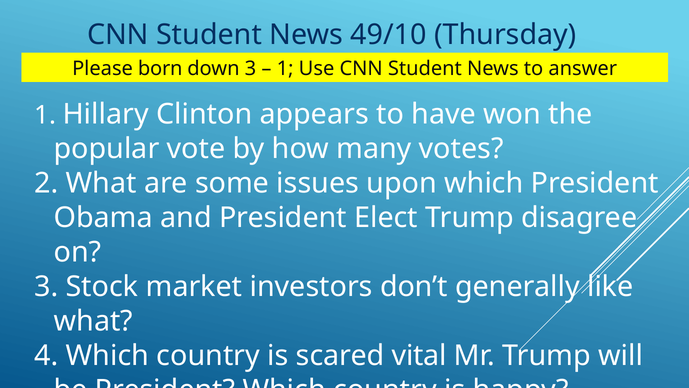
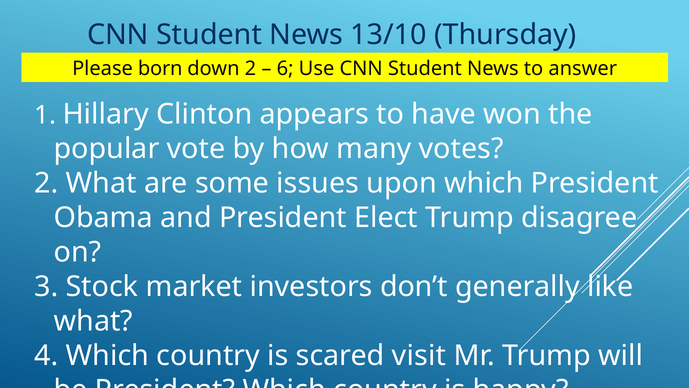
49/10: 49/10 -> 13/10 (389, 34)
down 3: 3 -> 2 (250, 69)
1: 1 -> 6 (285, 69)
vital: vital -> visit (419, 355)
